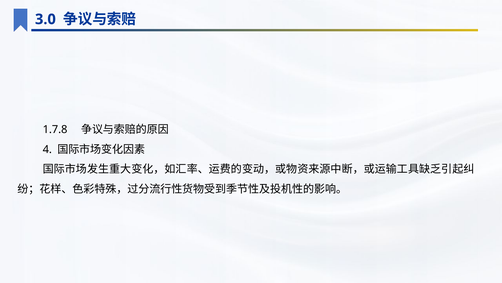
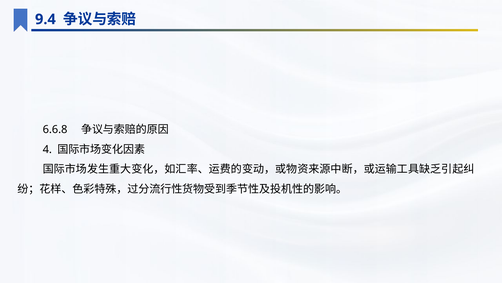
3.0: 3.0 -> 9.4 (45, 19)
1.7.8: 1.7.8 -> 6.6.8 (55, 129)
